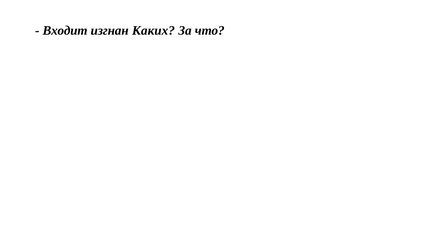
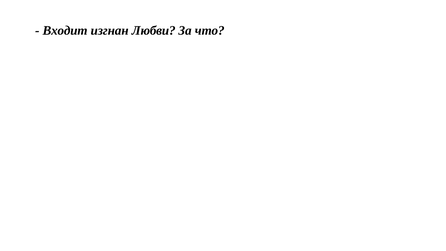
Каких: Каких -> Любви (154, 30)
